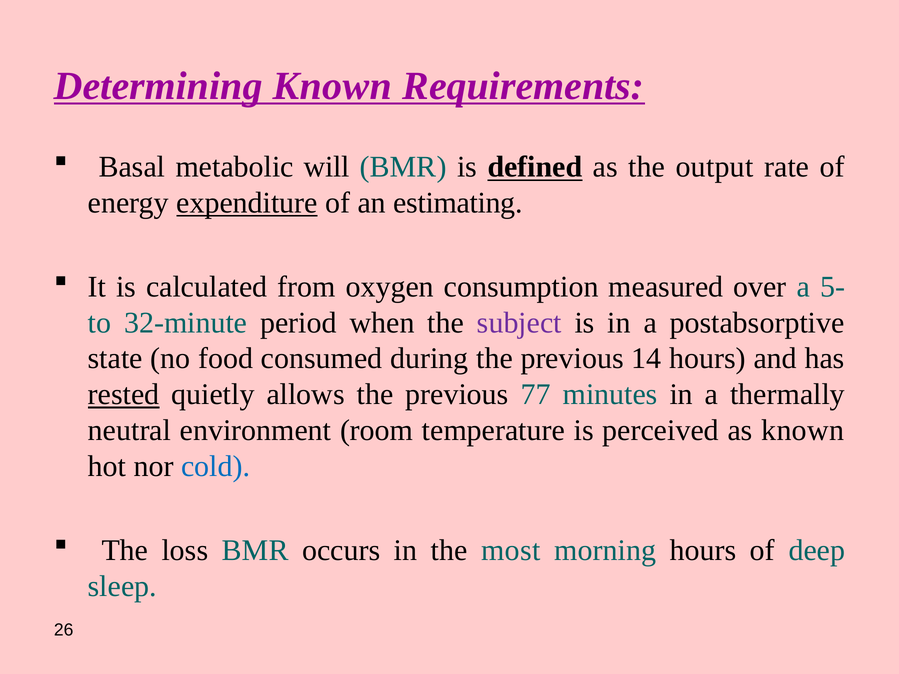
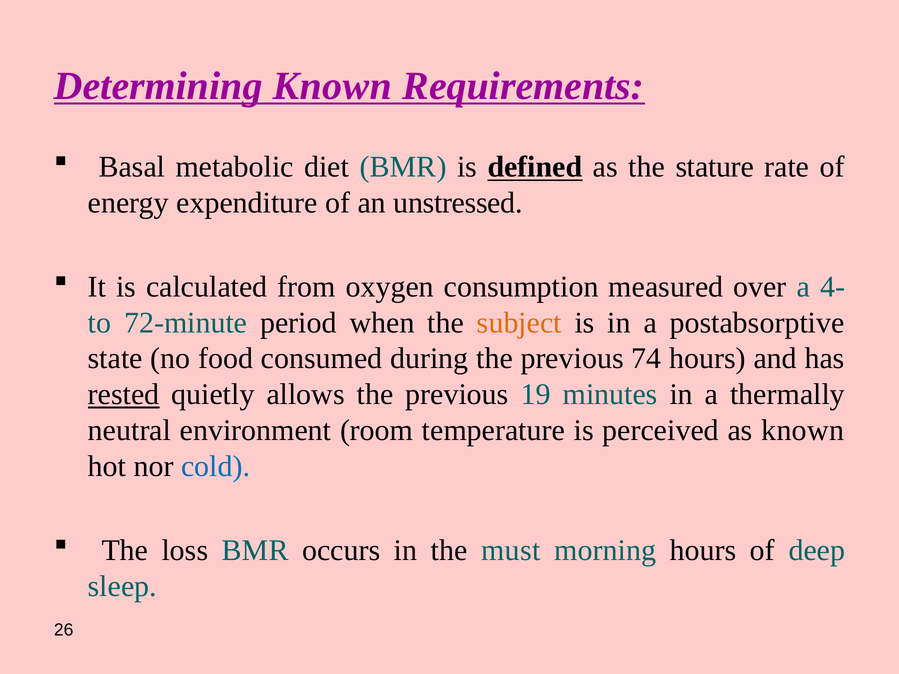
will: will -> diet (327, 167)
output: output -> stature (715, 167)
expenditure underline: present -> none (247, 203)
estimating: estimating -> unstressed (458, 203)
5-: 5- -> 4- (833, 287)
32-minute: 32-minute -> 72-minute (186, 323)
subject colour: purple -> orange (519, 323)
14: 14 -> 74 (646, 359)
77: 77 -> 19 (536, 395)
most: most -> must (511, 550)
